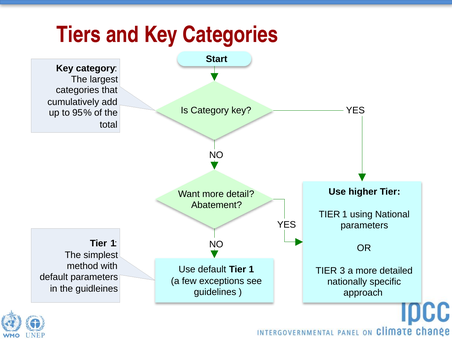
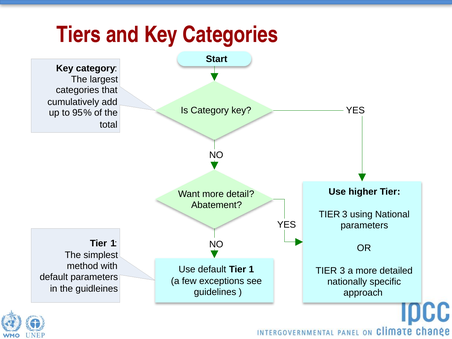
1: 1 -> 3 (345, 214)
